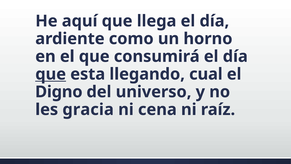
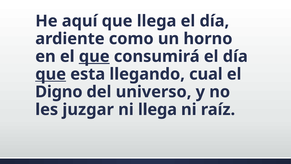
que underline: none -> present (94, 56)
gracia: gracia -> juzgar (88, 109)
ni cena: cena -> llega (157, 109)
